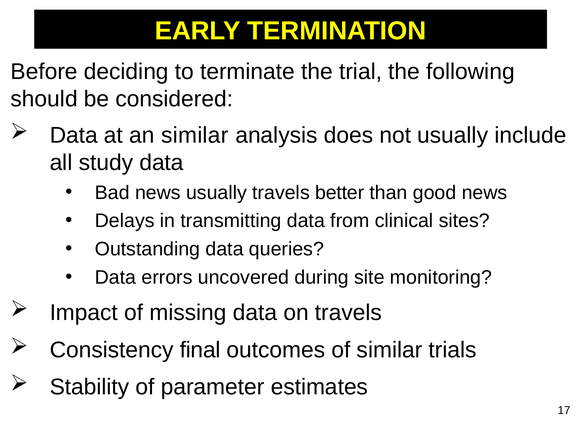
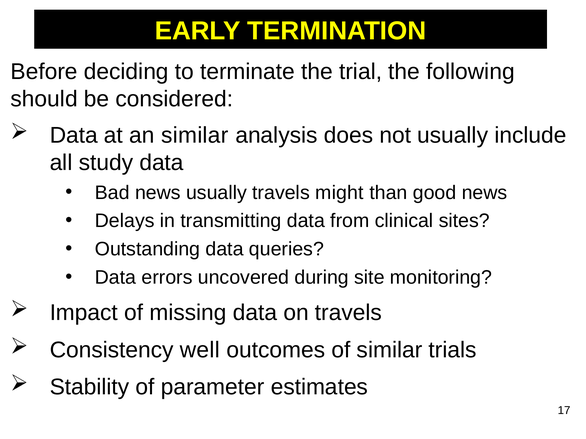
better: better -> might (339, 193)
final: final -> well (200, 350)
